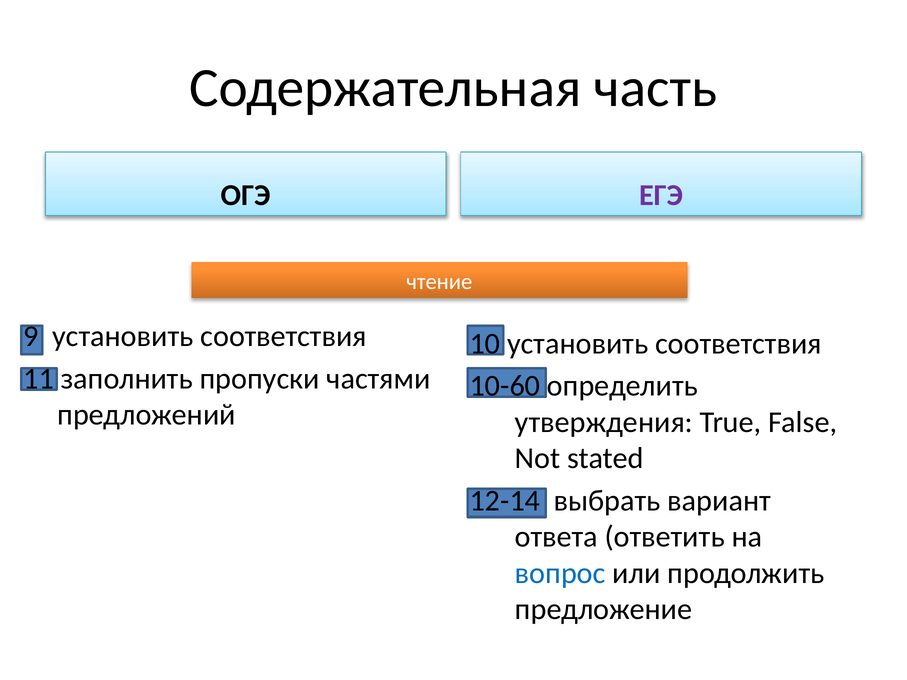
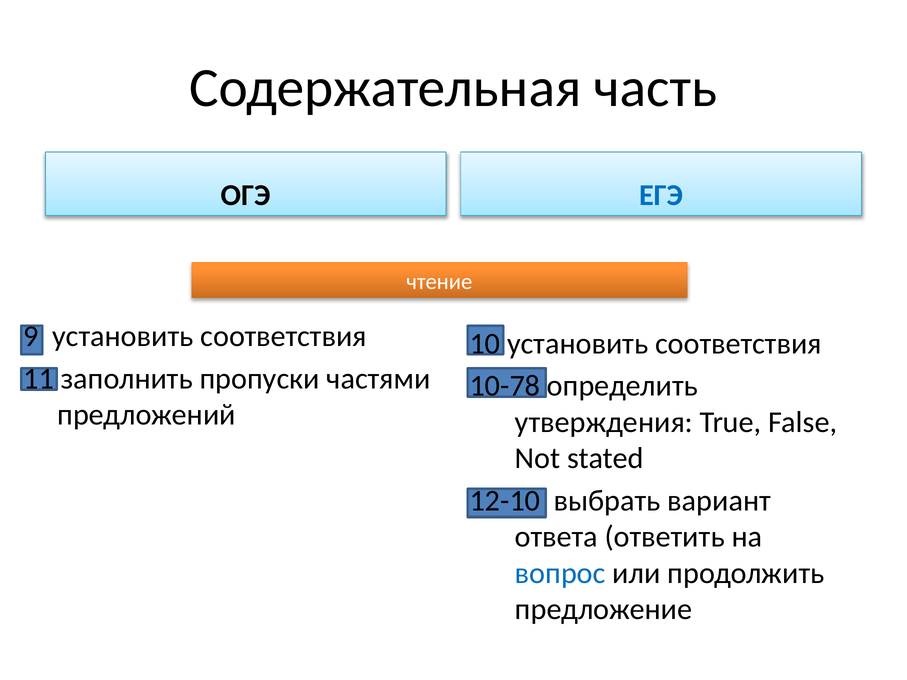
ЕГЭ colour: purple -> blue (661, 195)
10-60: 10-60 -> 10-78 (505, 386)
12-14: 12-14 -> 12-10 (505, 501)
